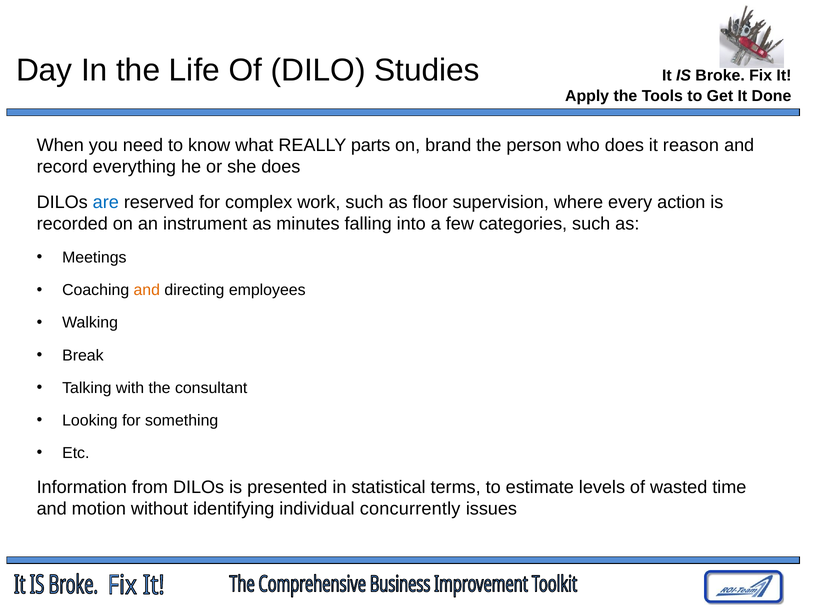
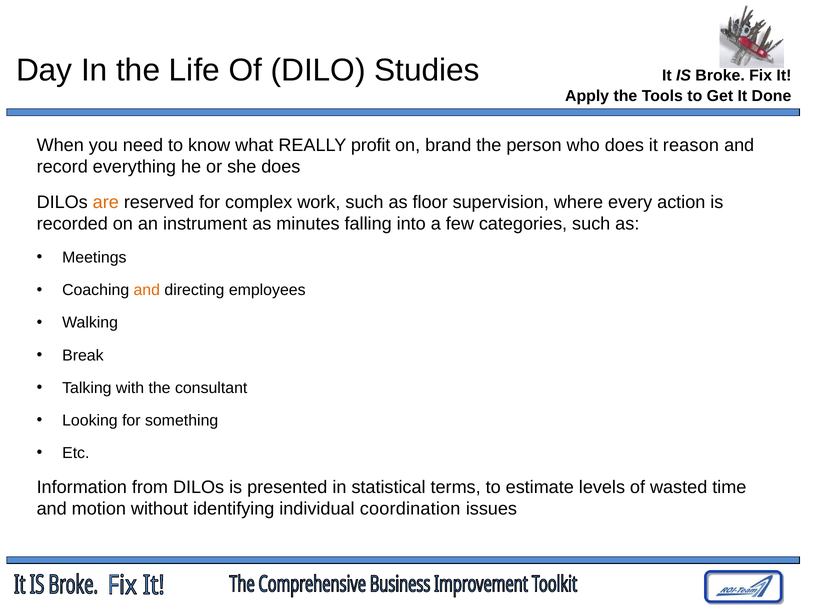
parts: parts -> profit (371, 145)
are colour: blue -> orange (106, 202)
concurrently: concurrently -> coordination (410, 509)
